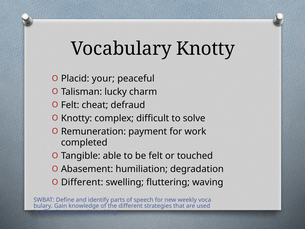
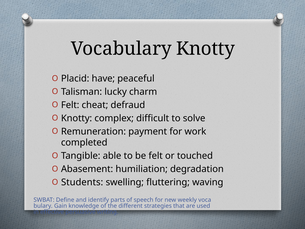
your: your -> have (103, 78)
Different: Different -> Students (82, 182)
